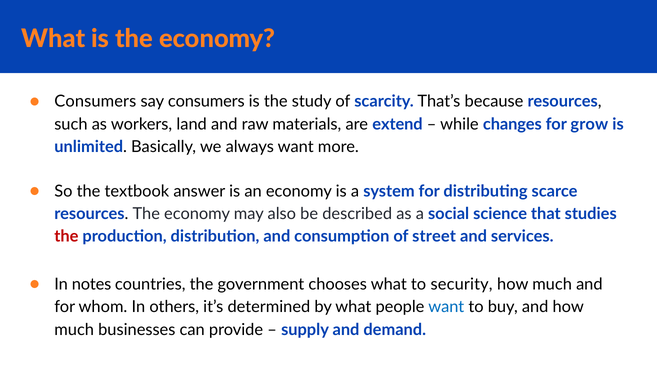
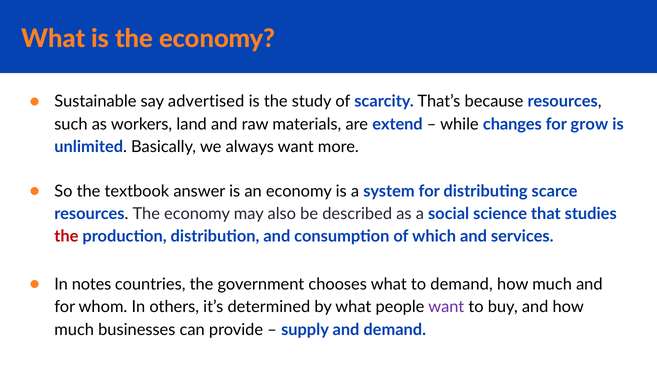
Consumers: Consumers -> Sustainable (95, 101)
say consumers: consumers -> advertised (206, 101)
street: street -> which (434, 236)
to security: security -> demand (462, 284)
want colour: blue -> purple (446, 307)
